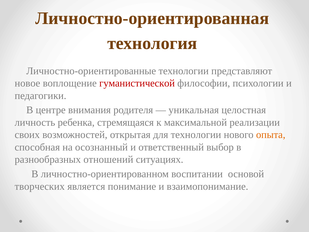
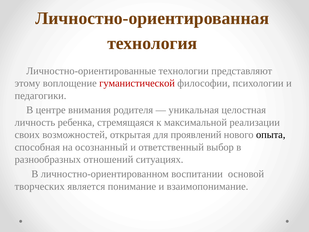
новое: новое -> этому (27, 83)
для технологии: технологии -> проявлений (196, 135)
опыта colour: orange -> black (271, 135)
